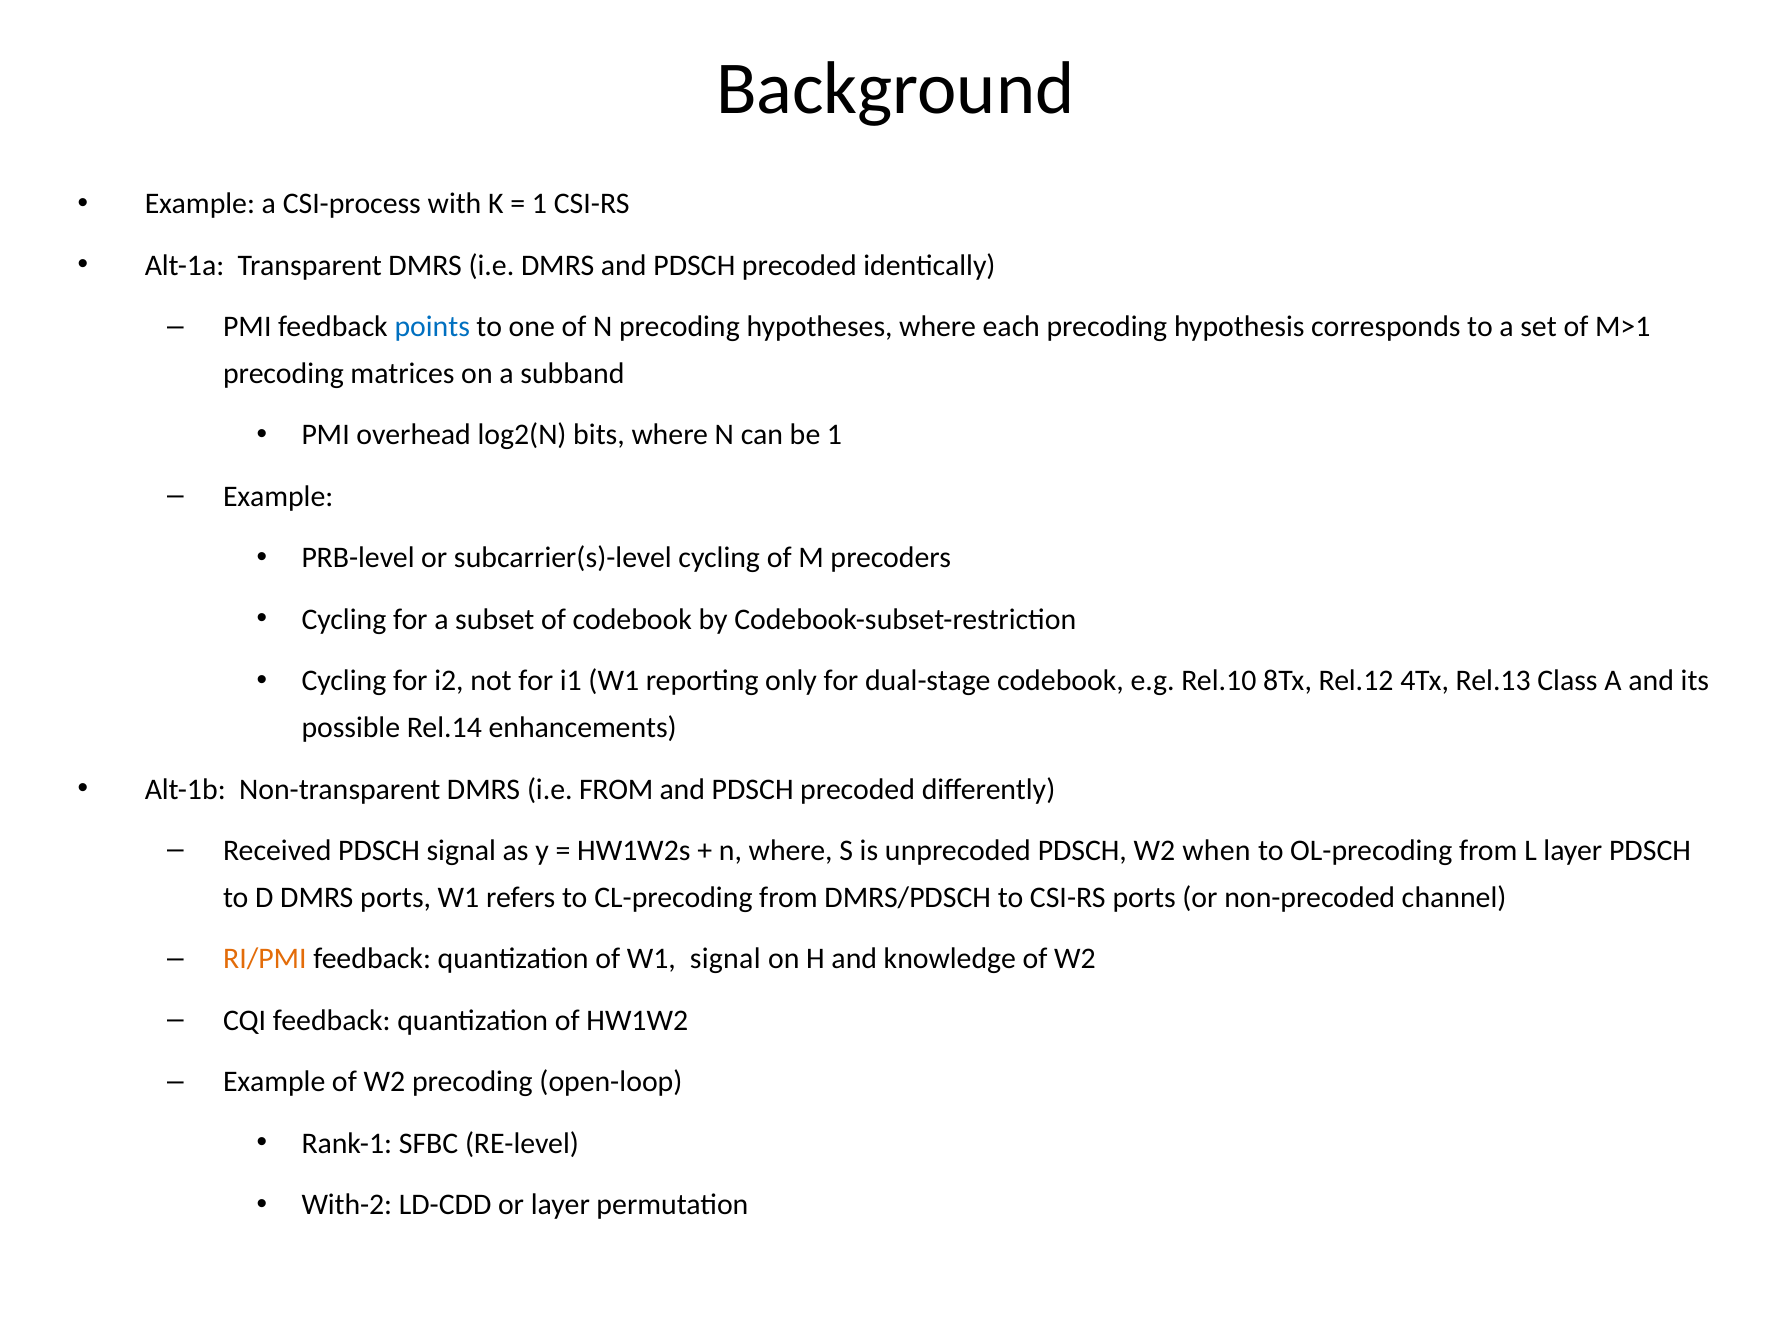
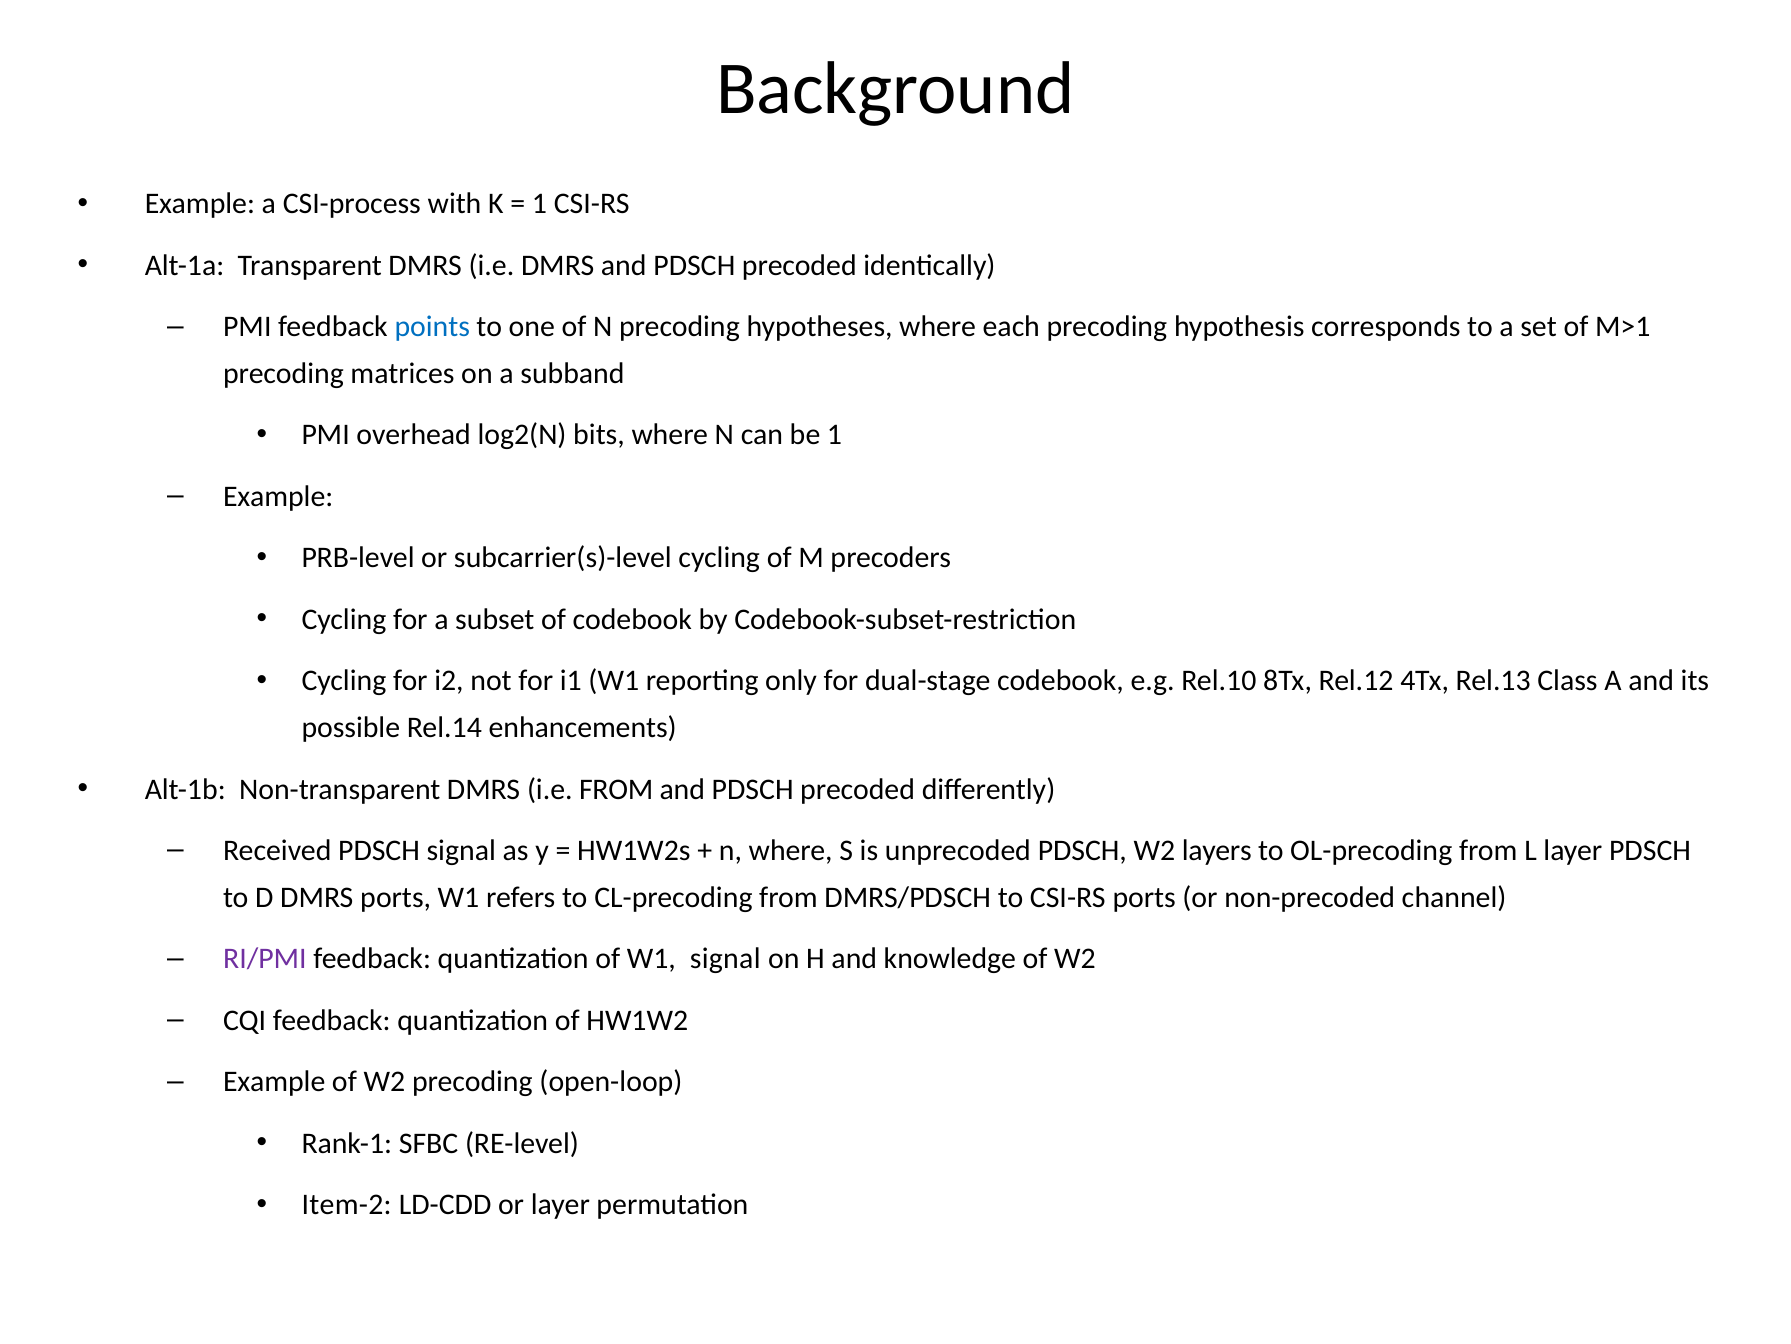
when: when -> layers (1217, 850)
RI/PMI colour: orange -> purple (265, 958)
With-2: With-2 -> Item-2 (347, 1204)
